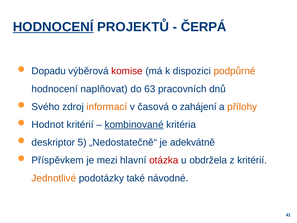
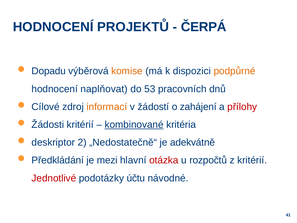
HODNOCENÍ underline: present -> none (53, 27)
komise colour: red -> orange (127, 71)
63: 63 -> 53 (150, 89)
Svého: Svého -> Cílové (46, 107)
časová: časová -> žádostí (153, 107)
přílohy colour: orange -> red (242, 107)
Hodnot: Hodnot -> Žádosti (48, 125)
5: 5 -> 2 (82, 142)
Příspěvkem: Příspěvkem -> Předkládání (58, 160)
obdržela: obdržela -> rozpočtů (208, 160)
Jednotlivé colour: orange -> red (54, 178)
také: také -> účtu (136, 178)
